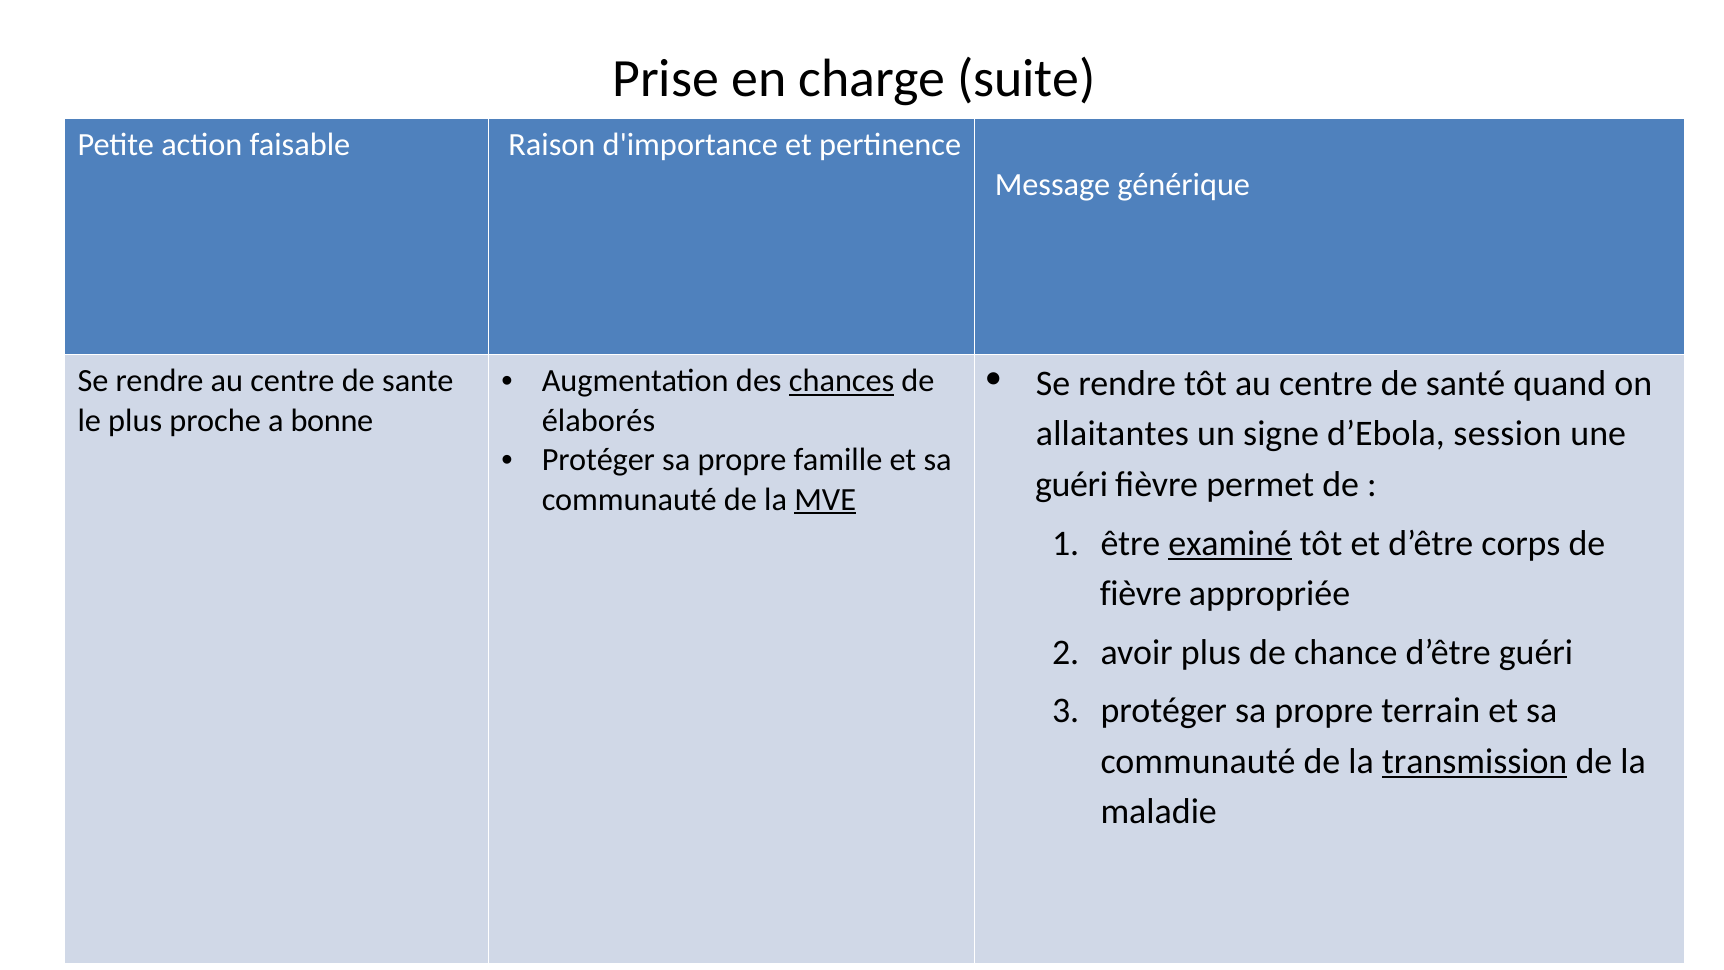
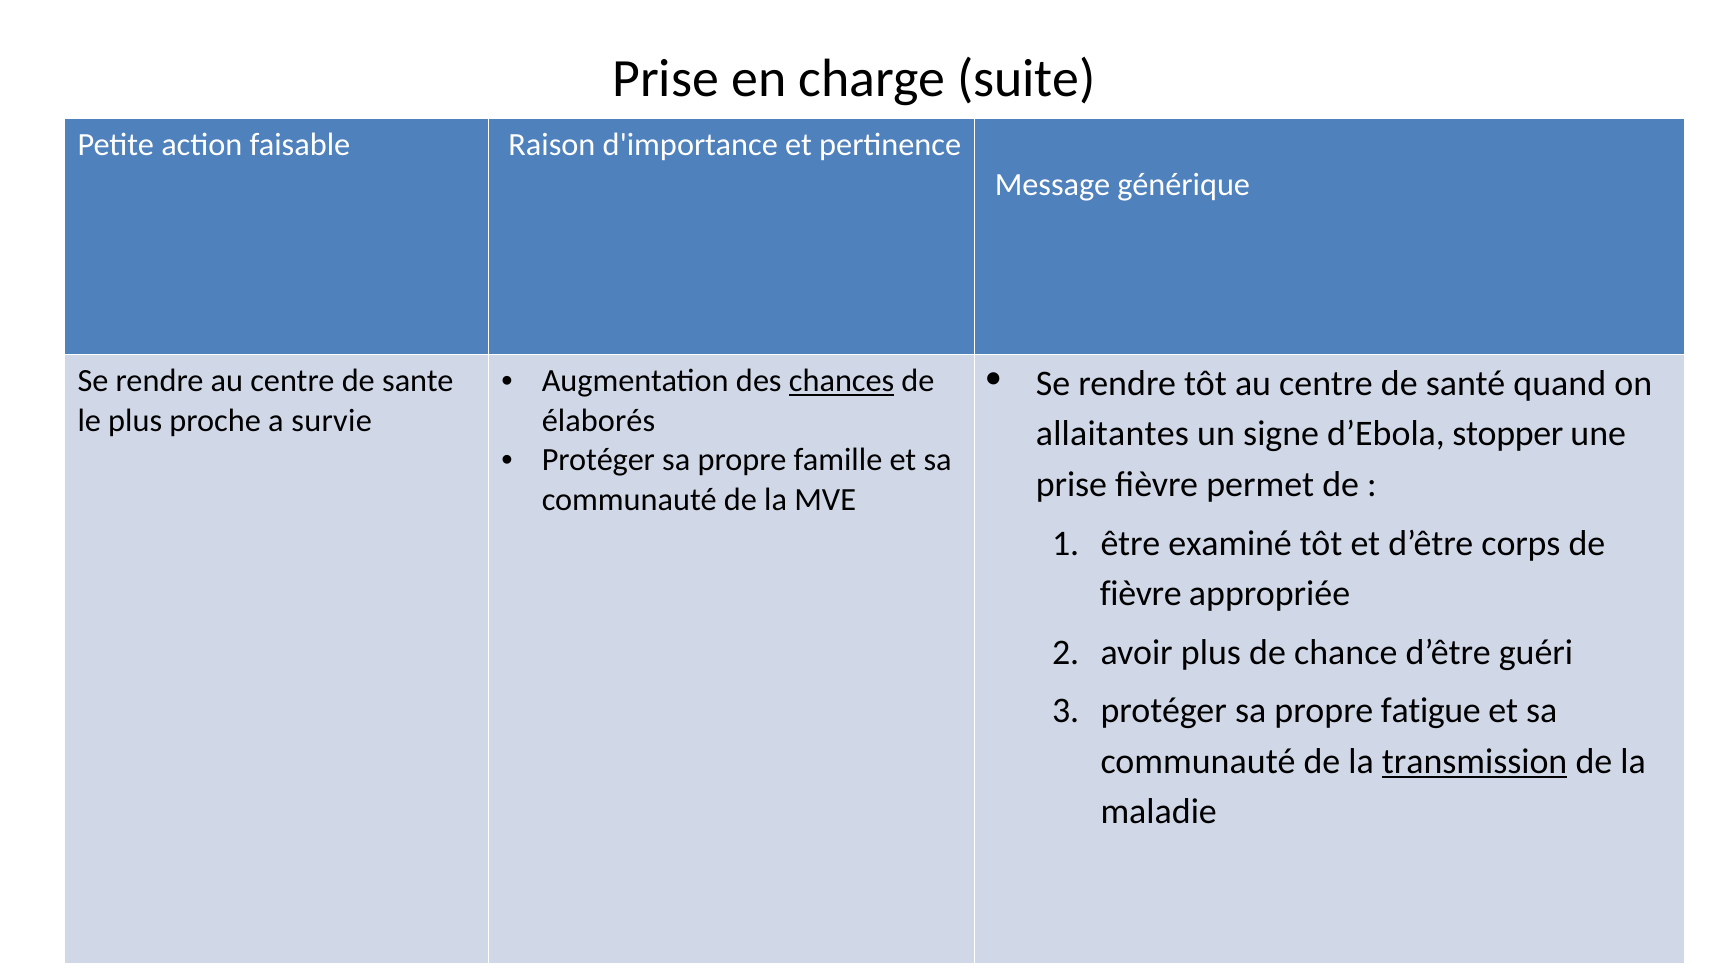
bonne: bonne -> survie (332, 420)
session: session -> stopper (1508, 434)
guéri: guéri -> prise (1071, 484)
MVE underline: present -> none (825, 499)
examiné underline: present -> none (1230, 543)
terrain: terrain -> fatigue (1431, 711)
